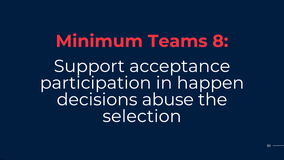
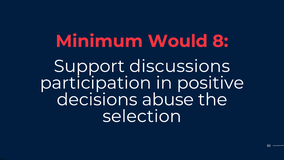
Teams: Teams -> Would (178, 41)
acceptance: acceptance -> discussions (180, 66)
happen: happen -> positive (210, 83)
